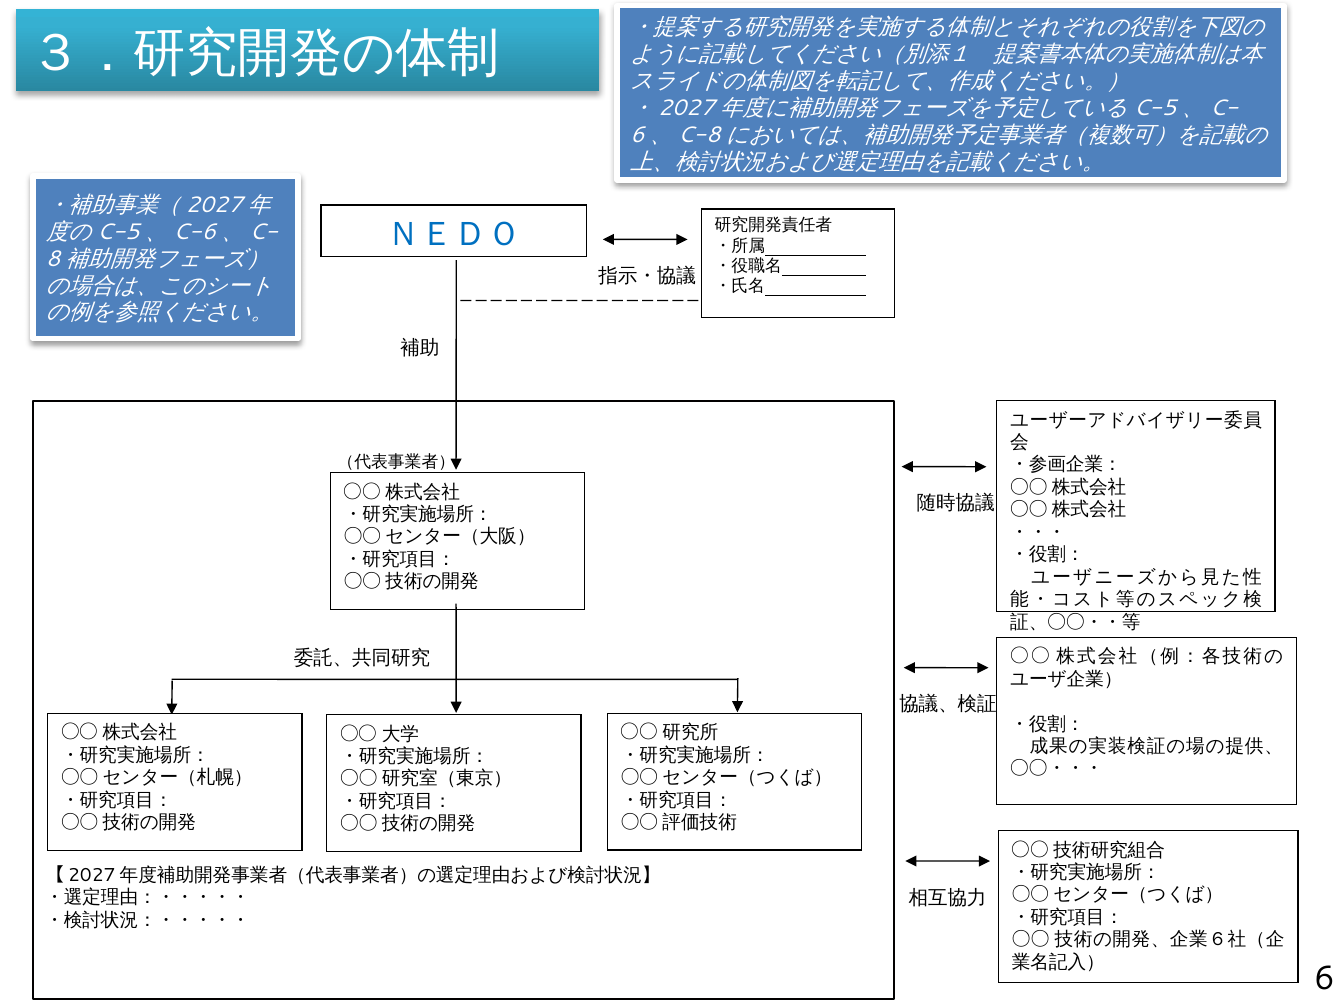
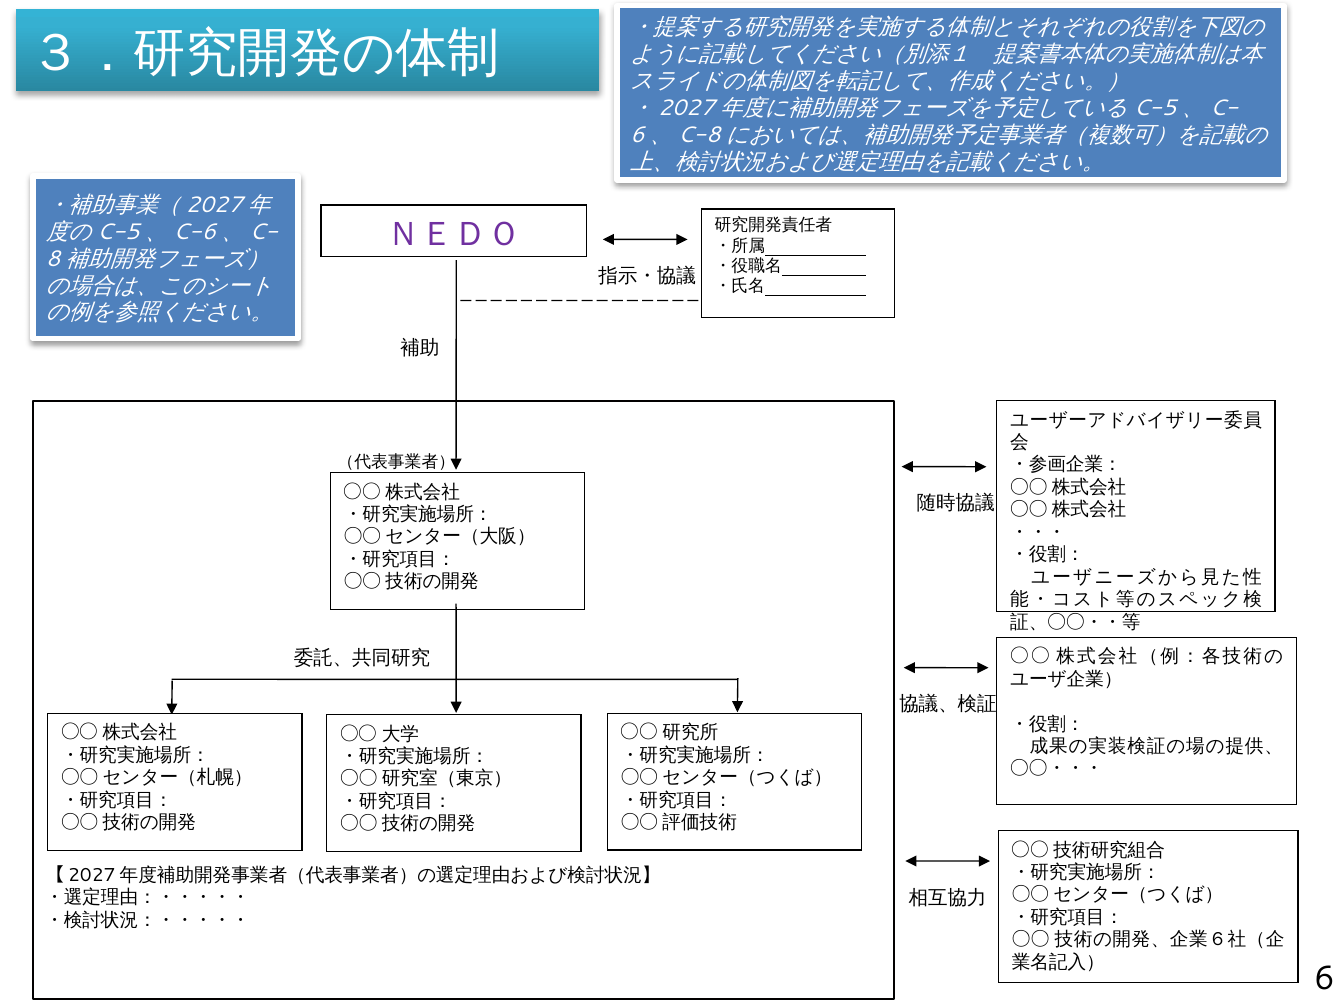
ＮＥＤＯ colour: blue -> purple (454, 234)
